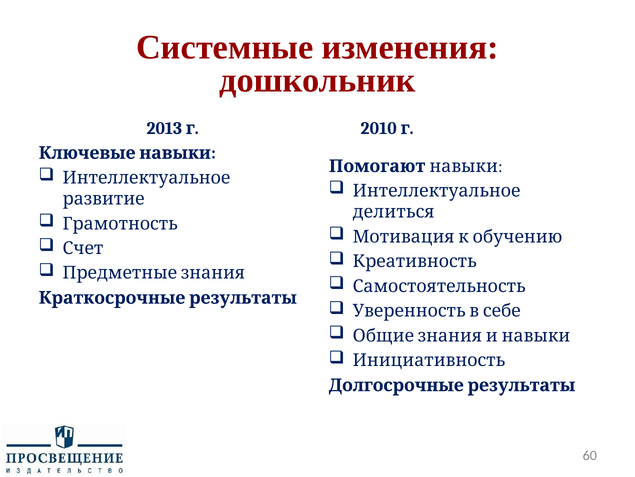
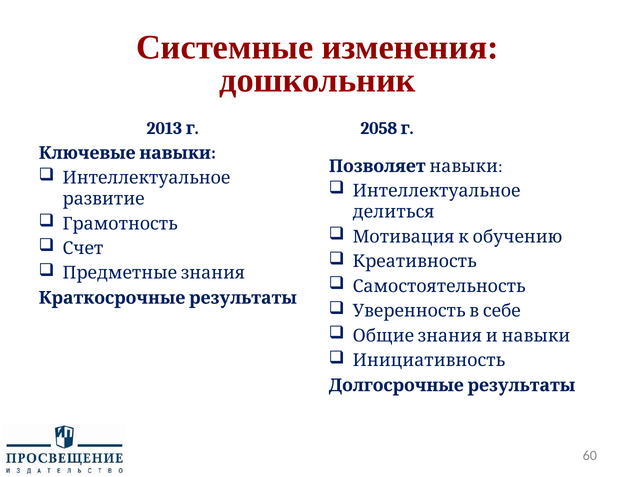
2010: 2010 -> 2058 (379, 128)
Помогают: Помогают -> Позволяет (377, 166)
